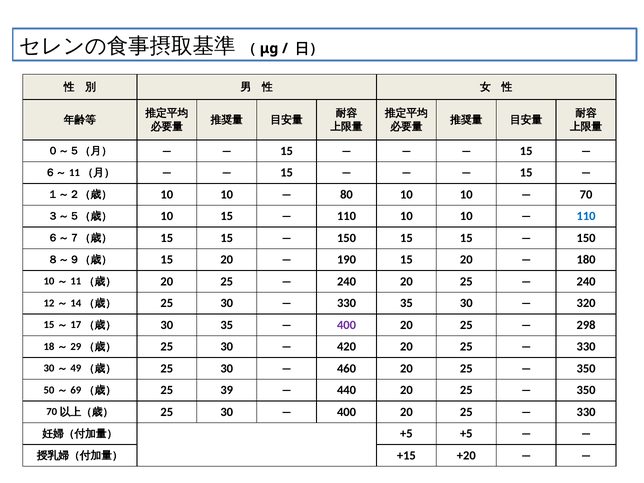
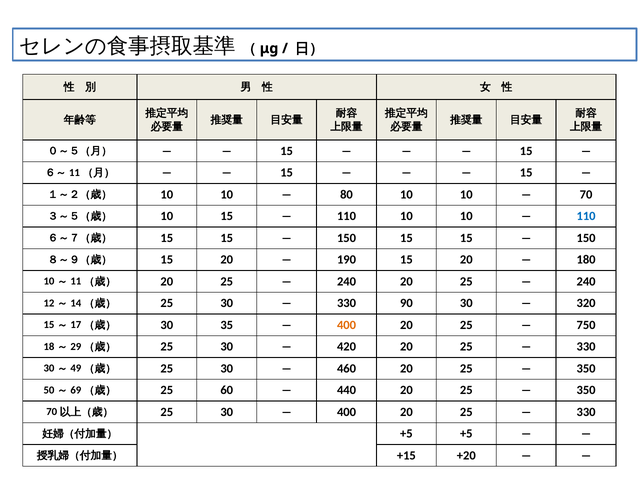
330 35: 35 -> 90 (406, 303)
400 colour: purple -> orange (347, 325)
298: 298 -> 750 (586, 325)
39: 39 -> 60 (227, 390)
